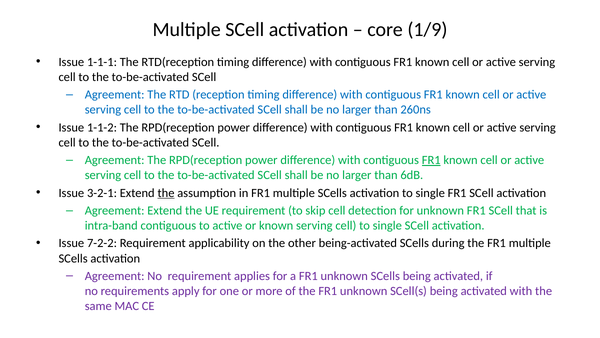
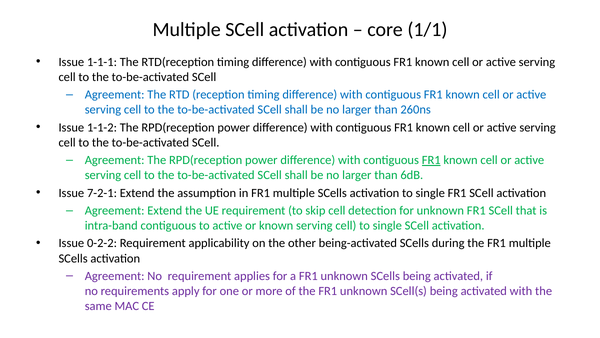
1/9: 1/9 -> 1/1 (427, 30)
3-2-1: 3-2-1 -> 7-2-1 (102, 193)
the underline: present -> none (166, 193)
7-2-2: 7-2-2 -> 0-2-2 (102, 243)
